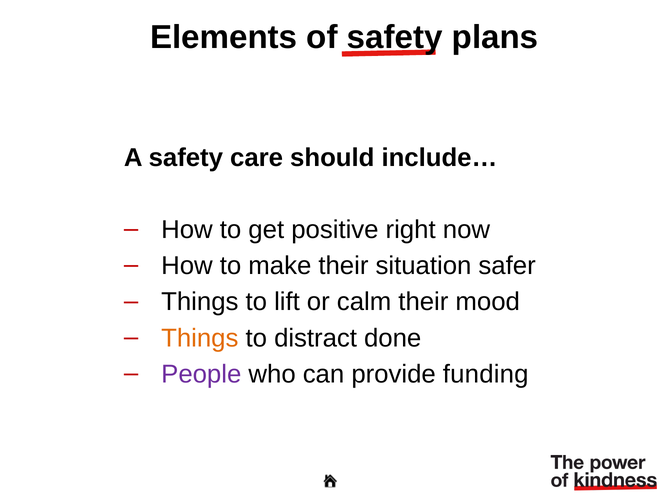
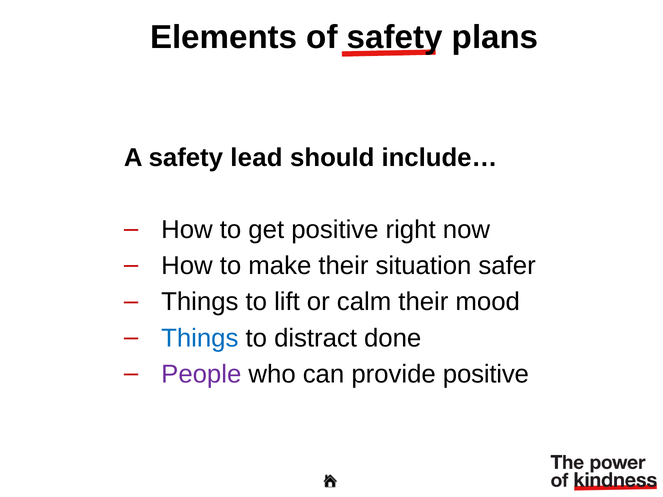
care: care -> lead (256, 158)
Things colour: orange -> blue (200, 338)
provide funding: funding -> positive (486, 374)
